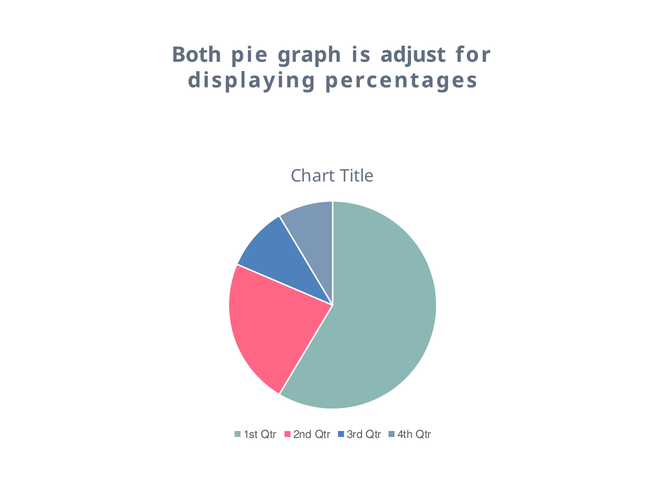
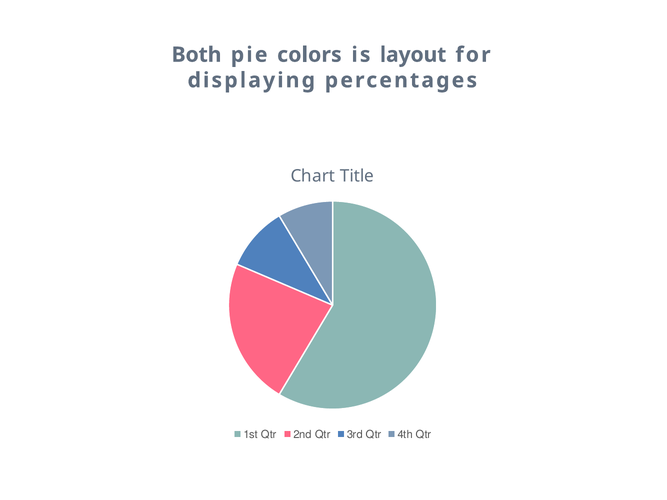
graph: graph -> colors (309, 55)
adjust: adjust -> layout (413, 55)
